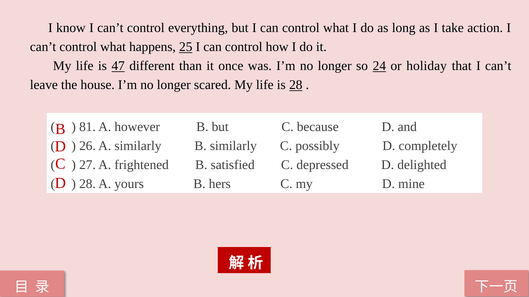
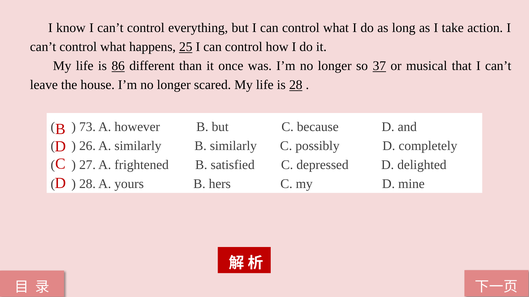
47: 47 -> 86 (118, 66)
24: 24 -> 37 (379, 66)
holiday: holiday -> musical (427, 66)
81: 81 -> 73 (87, 127)
